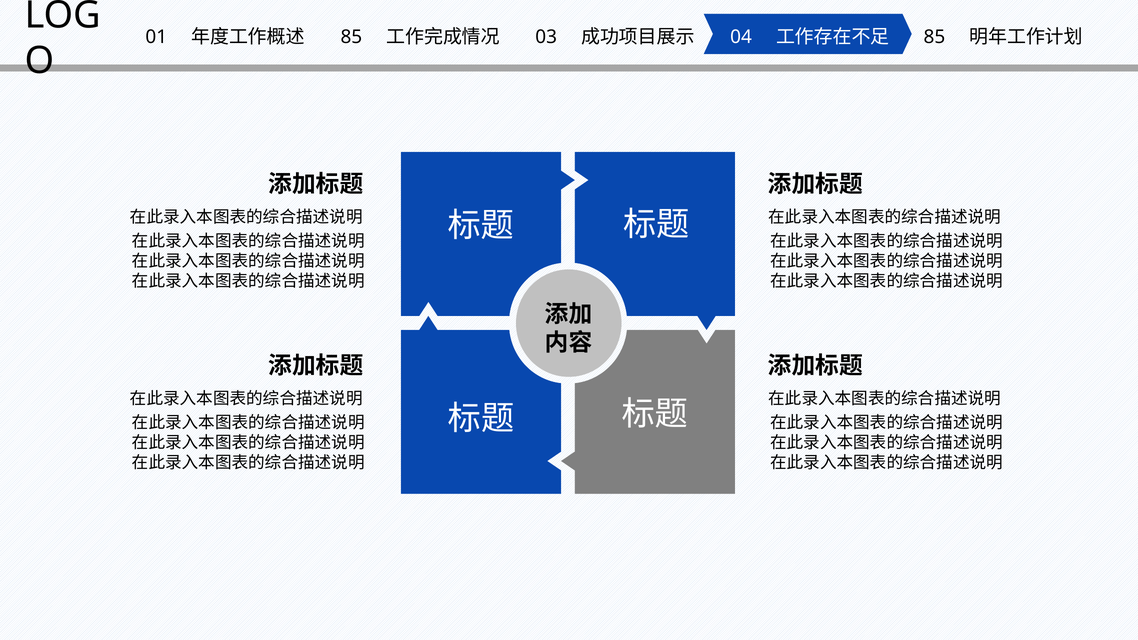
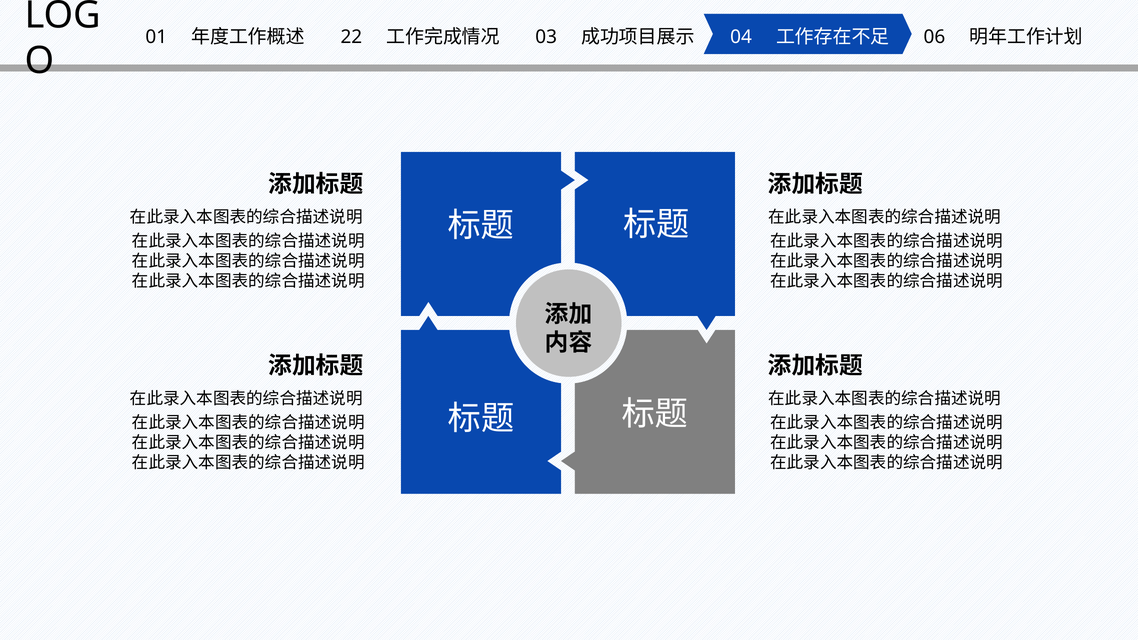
85: 85 -> 22 (351, 37)
85: 85 -> 06 (934, 37)
